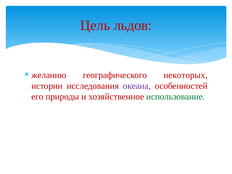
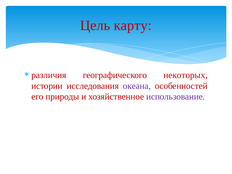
льдов: льдов -> карту (133, 25)
желанию: желанию -> различия (49, 75)
использование colour: green -> purple (176, 97)
